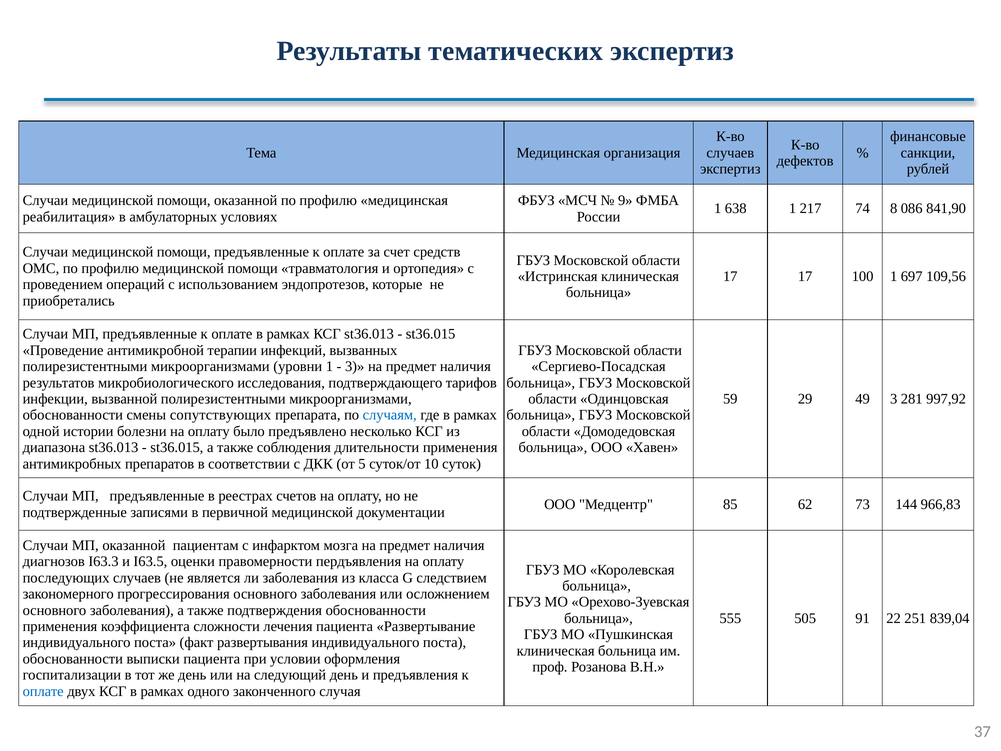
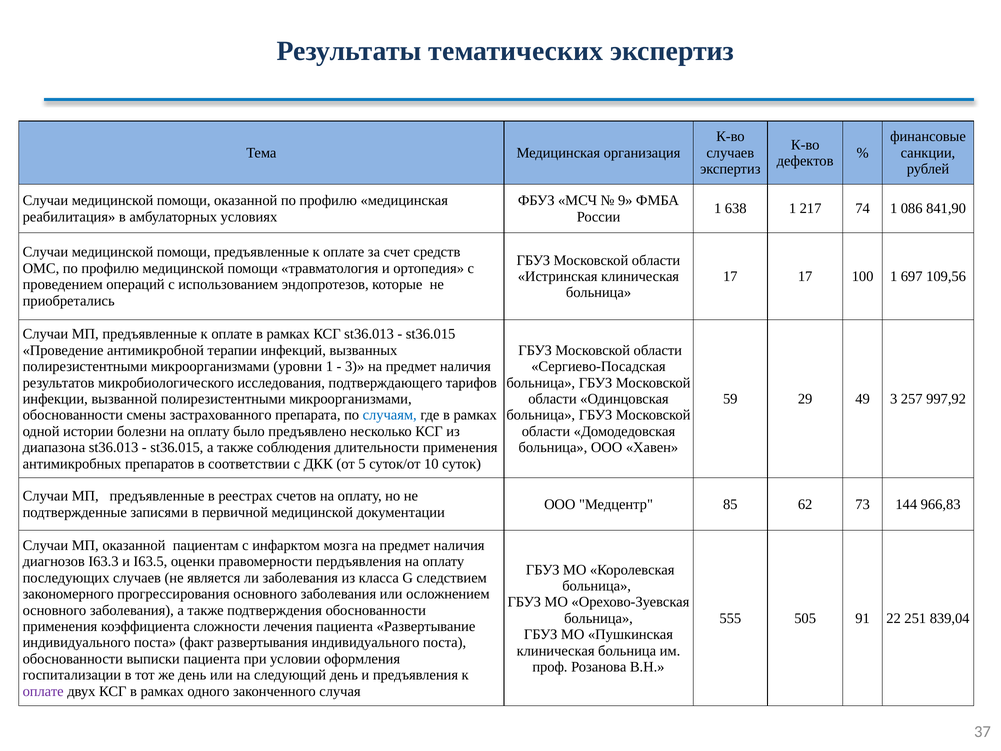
74 8: 8 -> 1 (894, 209)
281: 281 -> 257 (912, 399)
сопутствующих: сопутствующих -> застрахованного (221, 415)
оплате colour: blue -> purple (43, 691)
